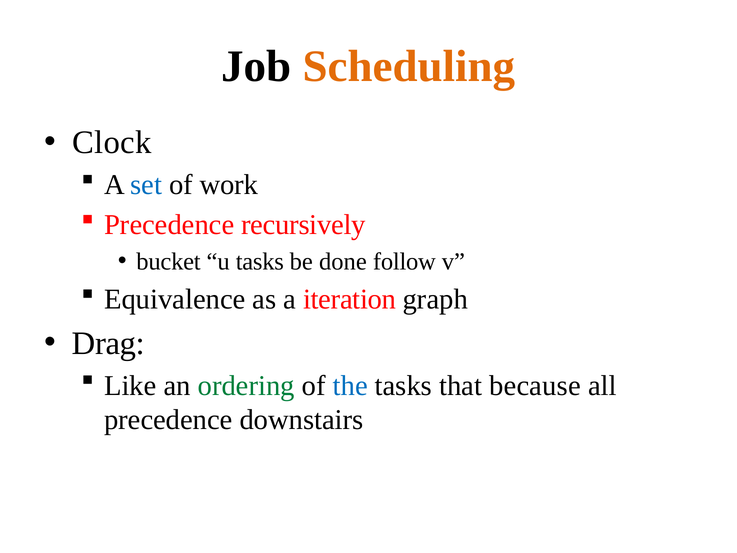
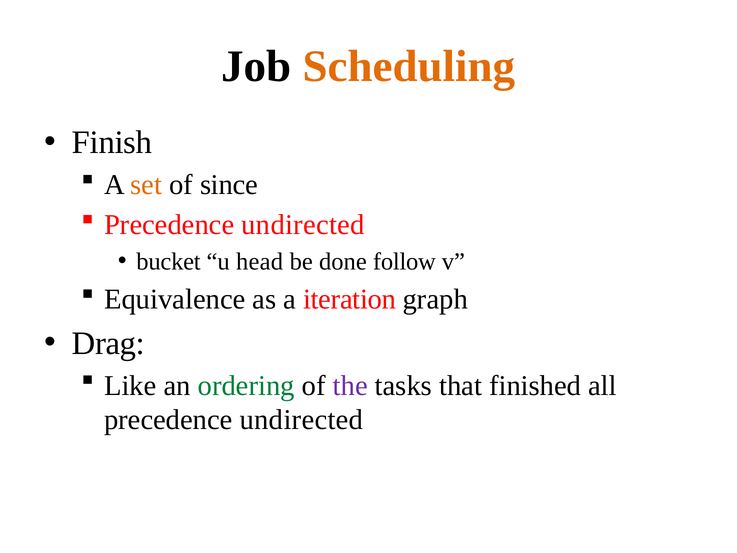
Clock: Clock -> Finish (112, 142)
set colour: blue -> orange (146, 185)
work: work -> since (229, 185)
recursively: recursively -> undirected (303, 225)
u tasks: tasks -> head (260, 261)
the colour: blue -> purple (350, 385)
because: because -> finished (535, 385)
downstairs: downstairs -> undirected (301, 420)
